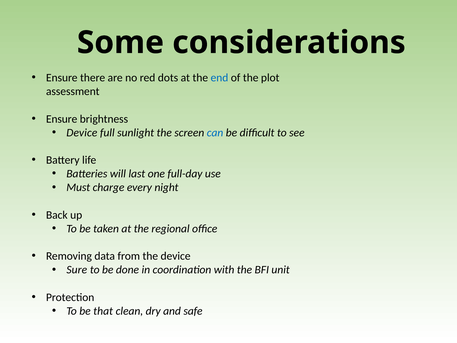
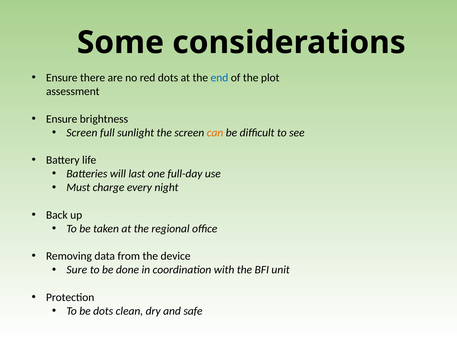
Device: Device -> Screen (82, 133)
can colour: blue -> orange (215, 133)
be that: that -> dots (103, 311)
